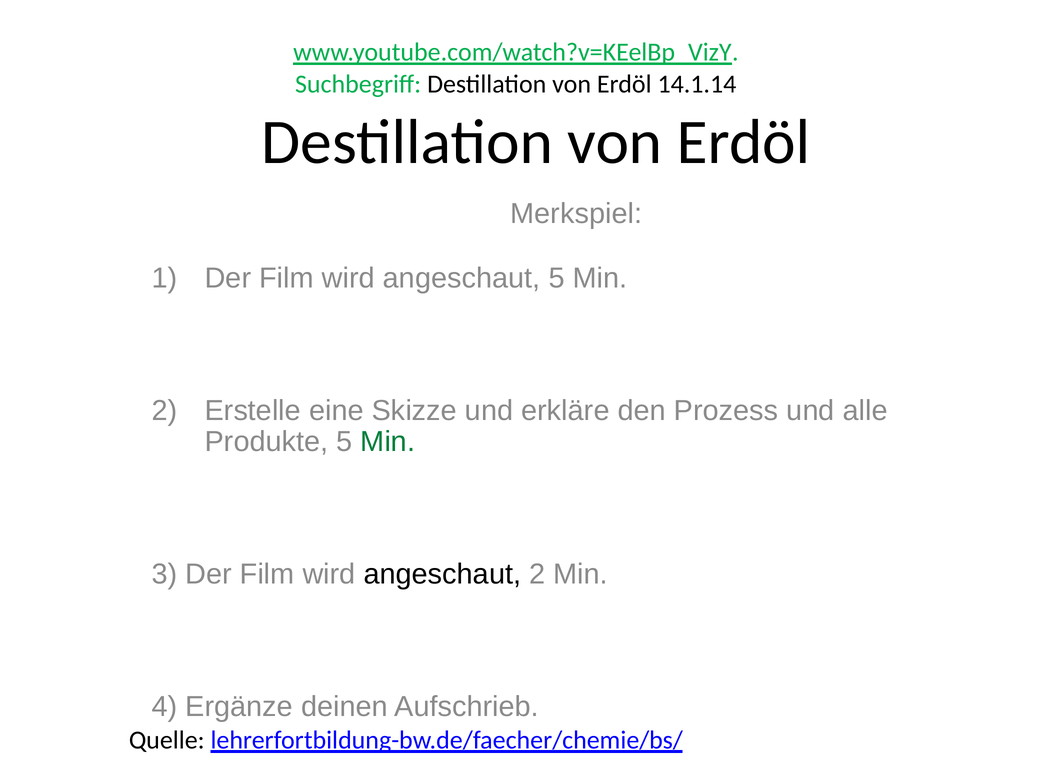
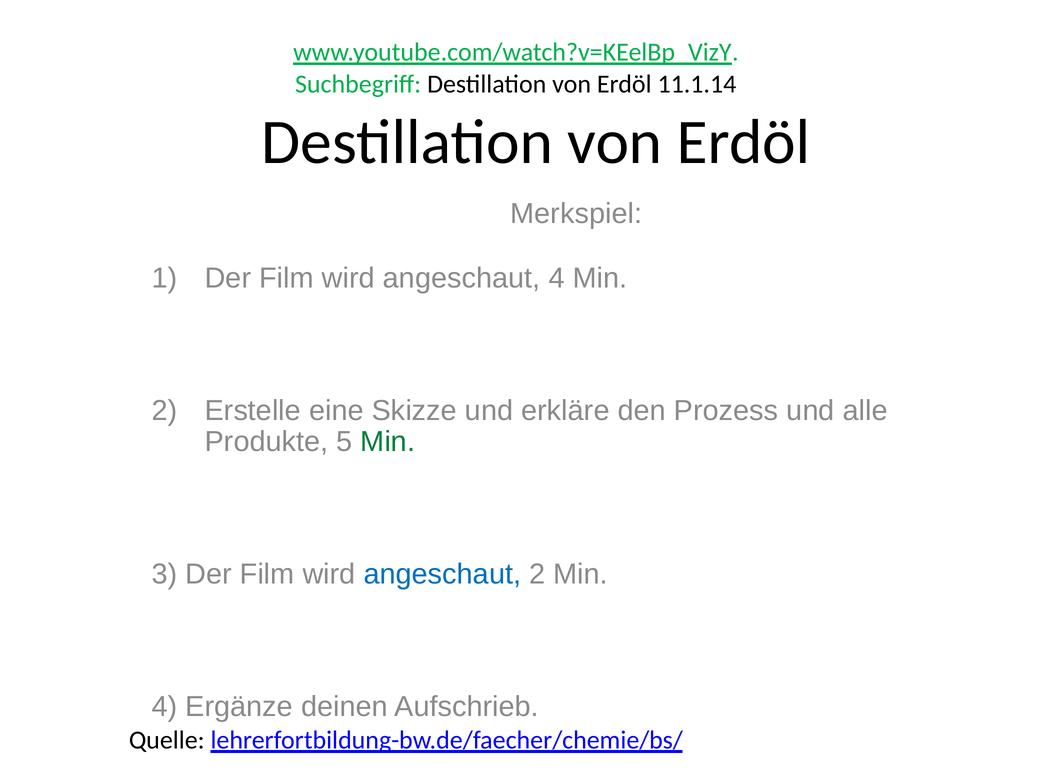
14.1.14: 14.1.14 -> 11.1.14 (697, 84)
angeschaut 5: 5 -> 4 (557, 278)
angeschaut colour: black -> blue (442, 574)
